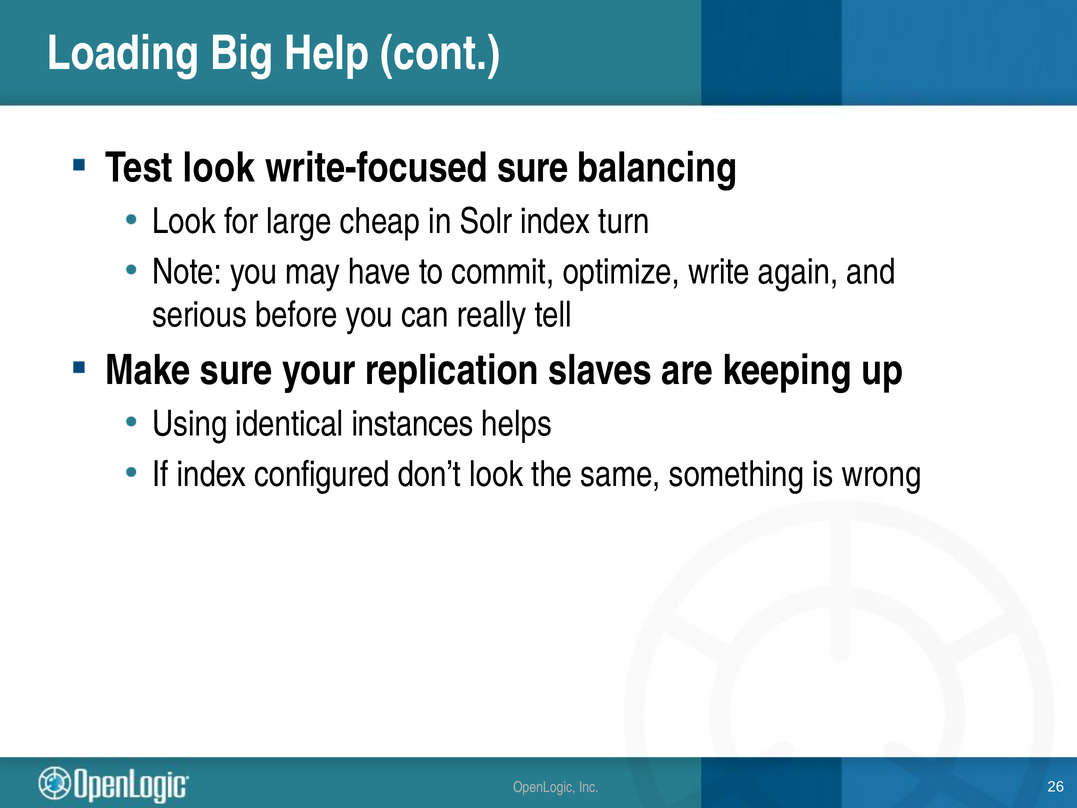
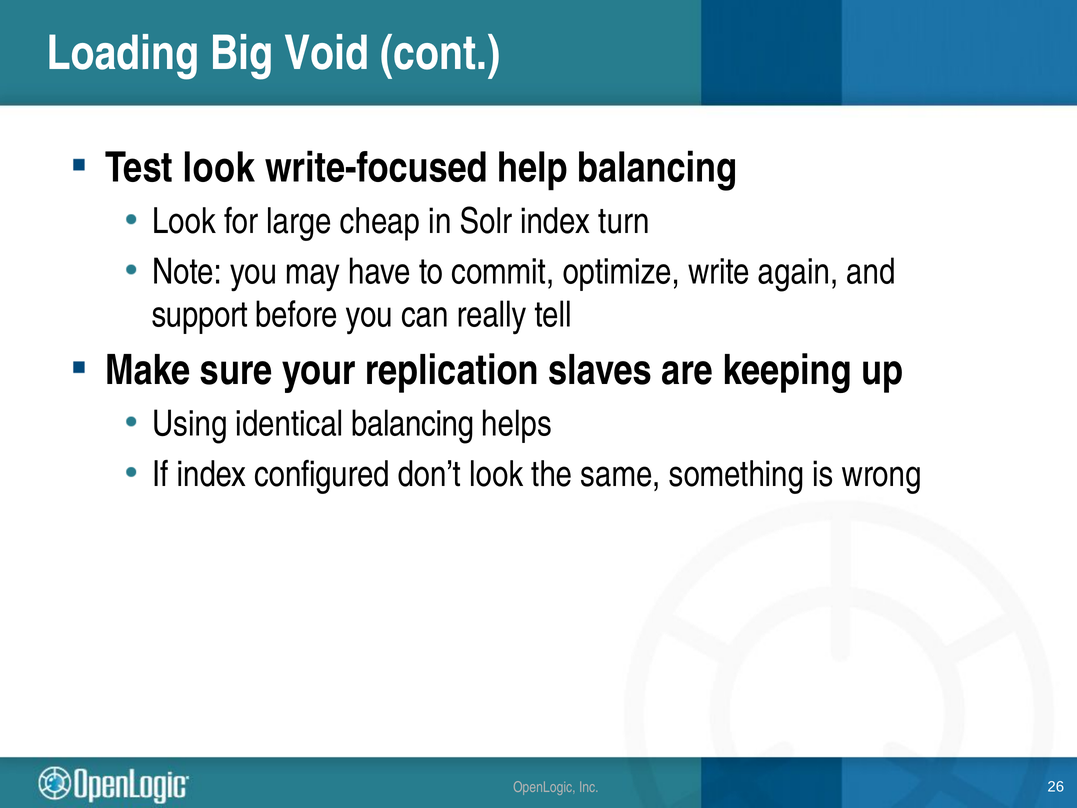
Help: Help -> Void (327, 54)
write-focused sure: sure -> help (532, 168)
serious: serious -> support (200, 315)
identical instances: instances -> balancing (413, 424)
